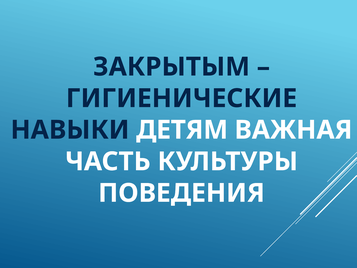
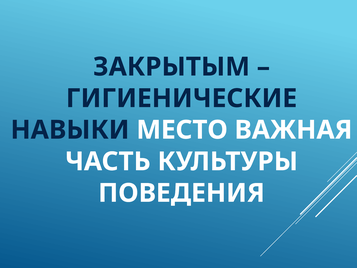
ДЕТЯМ: ДЕТЯМ -> МЕСТО (182, 130)
